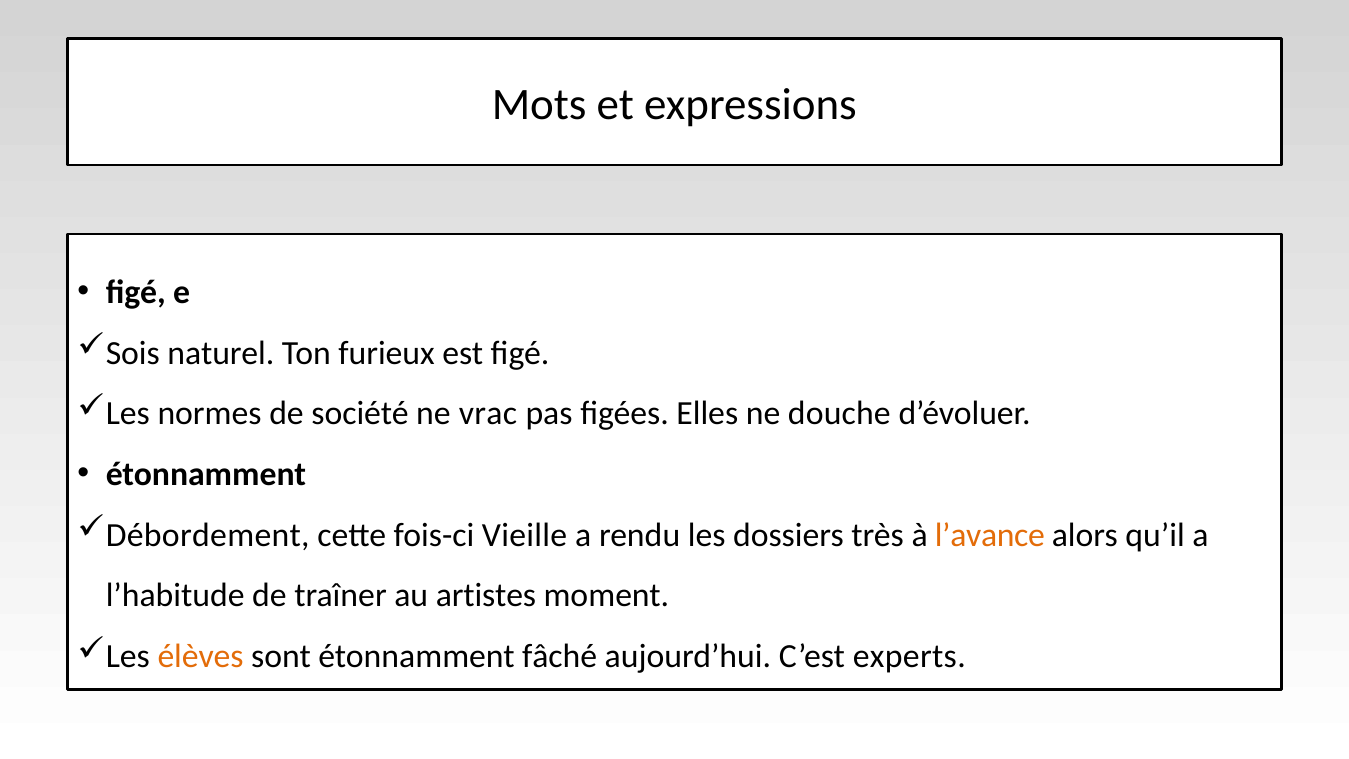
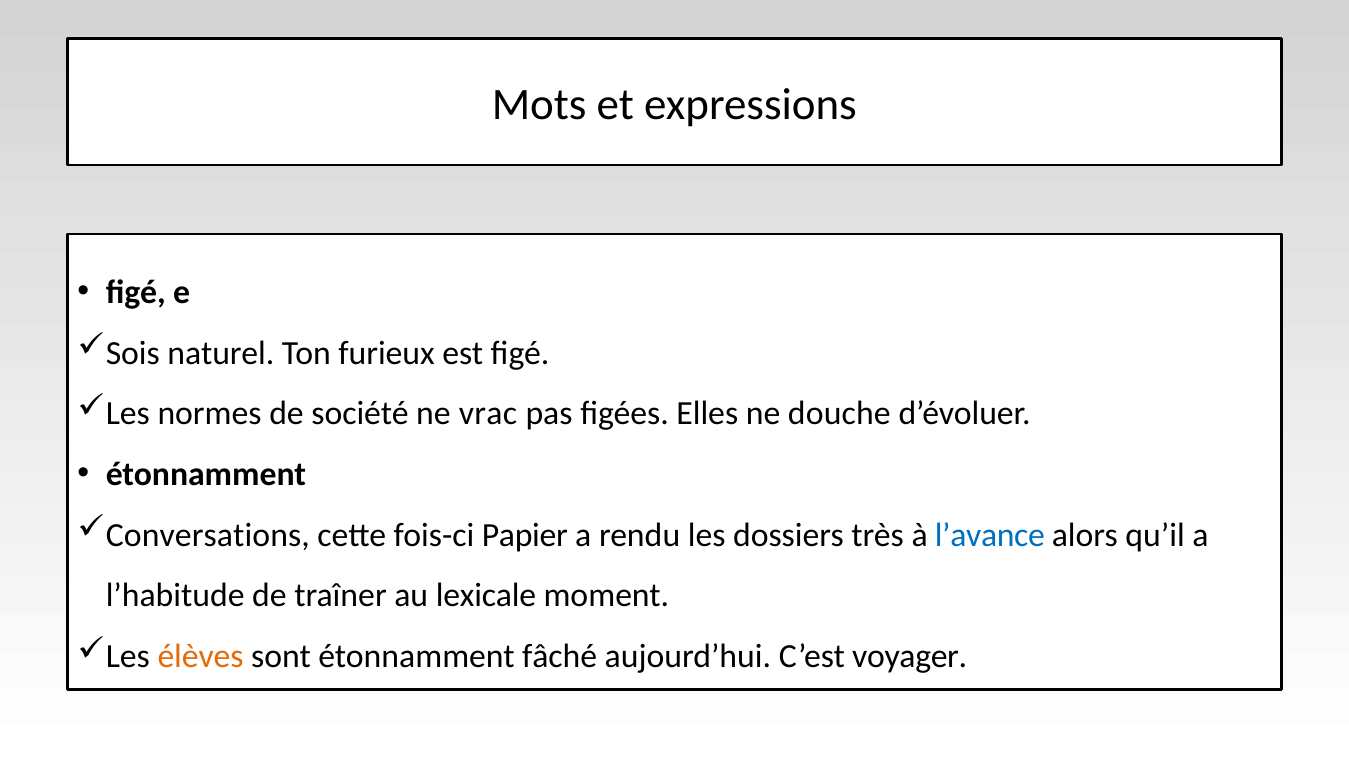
Débordement: Débordement -> Conversations (208, 535)
Vieille: Vieille -> Papier (525, 535)
l’avance colour: orange -> blue (990, 535)
artistes: artistes -> lexicale (486, 596)
experts: experts -> voyager (910, 656)
